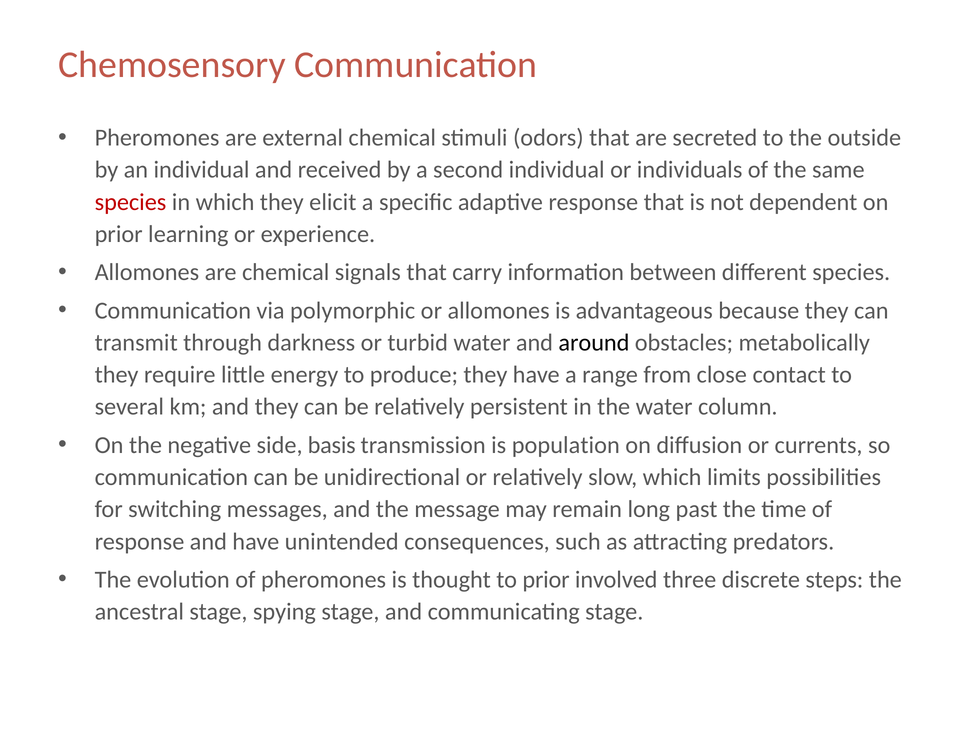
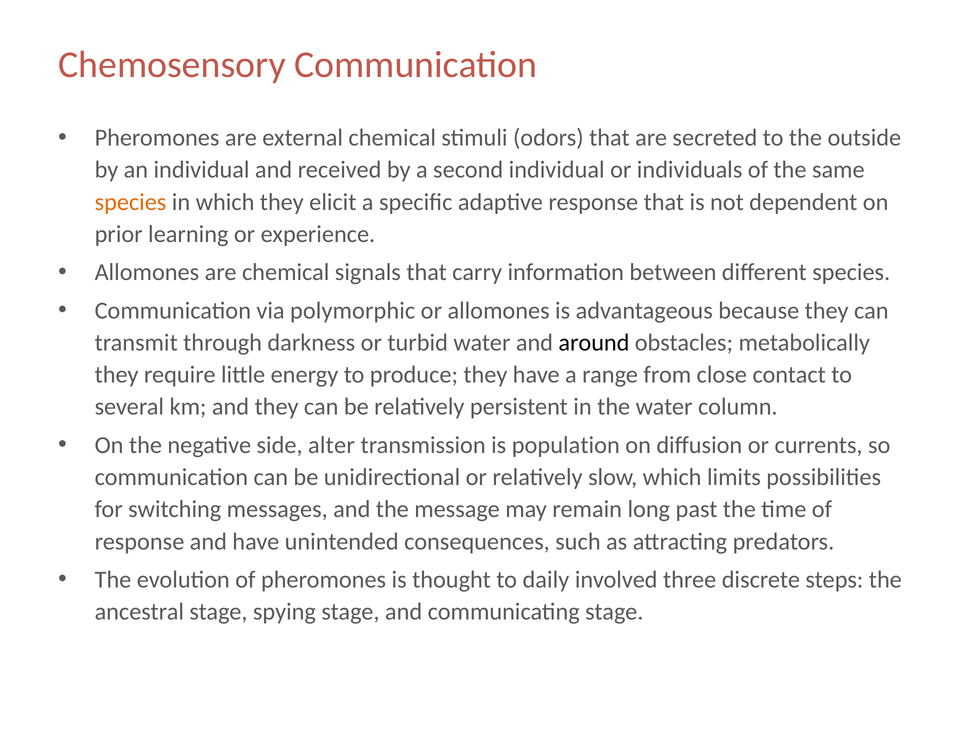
species colour: red -> orange (131, 202)
basis: basis -> alter (331, 445)
to prior: prior -> daily (546, 579)
